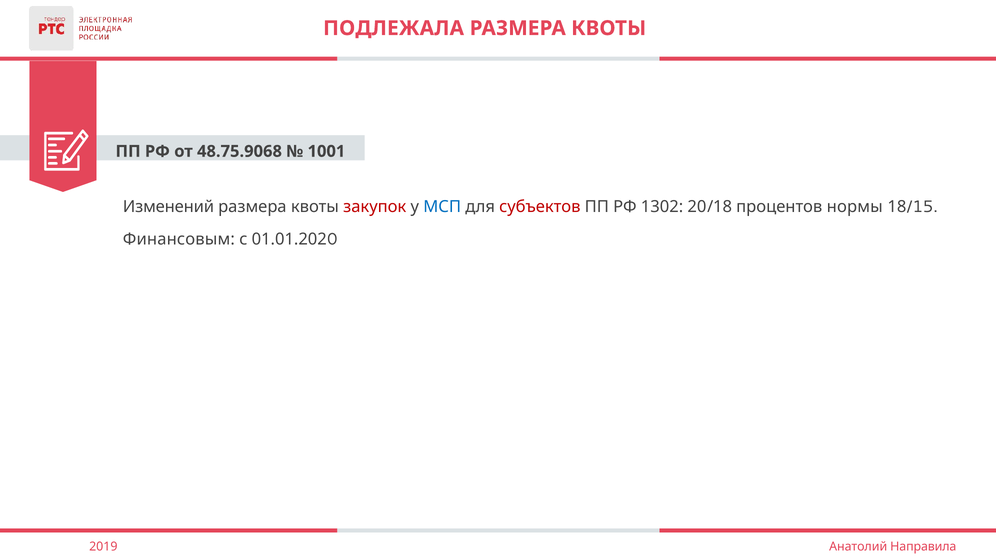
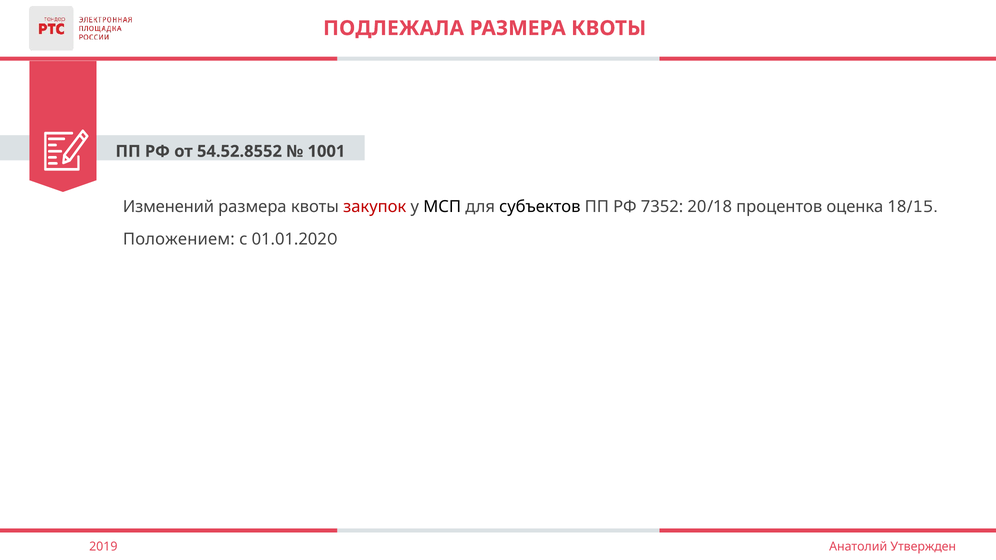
48.75.9068: 48.75.9068 -> 54.52.8552 (239, 151)
МСП colour: blue -> black (442, 207)
субъектов colour: red -> black (540, 207)
1302: 1302 -> 7352 (662, 207)
нормы: нормы -> оценка (855, 207)
Финансовым: Финансовым -> Положением (179, 239)
Направила: Направила -> Утвержден (923, 547)
